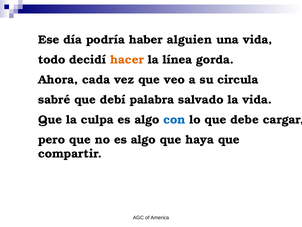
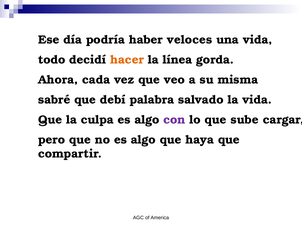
alguien: alguien -> veloces (190, 40)
circula: circula -> misma (238, 79)
con colour: blue -> purple (174, 119)
debe: debe -> sube (245, 119)
